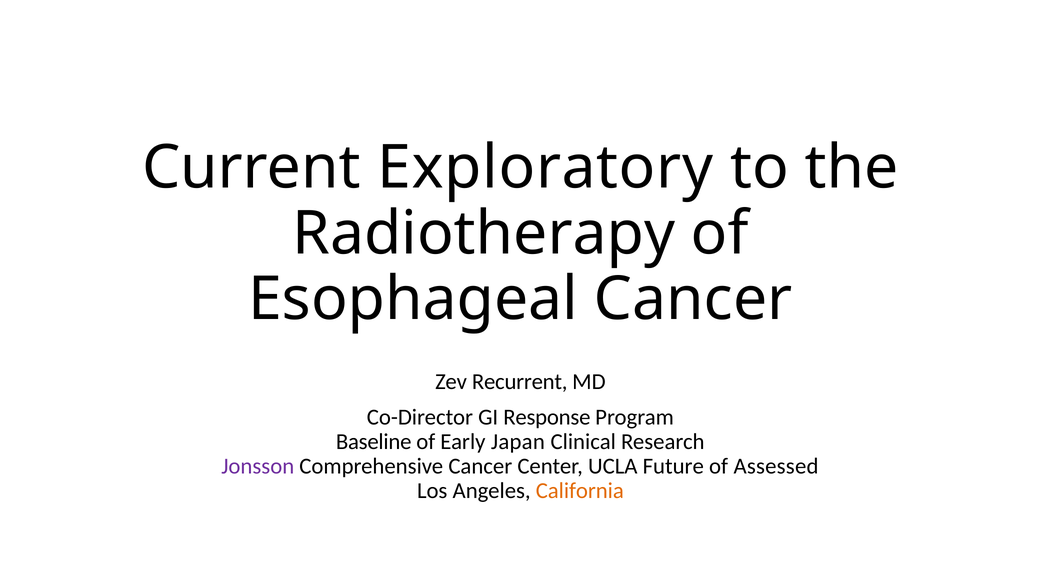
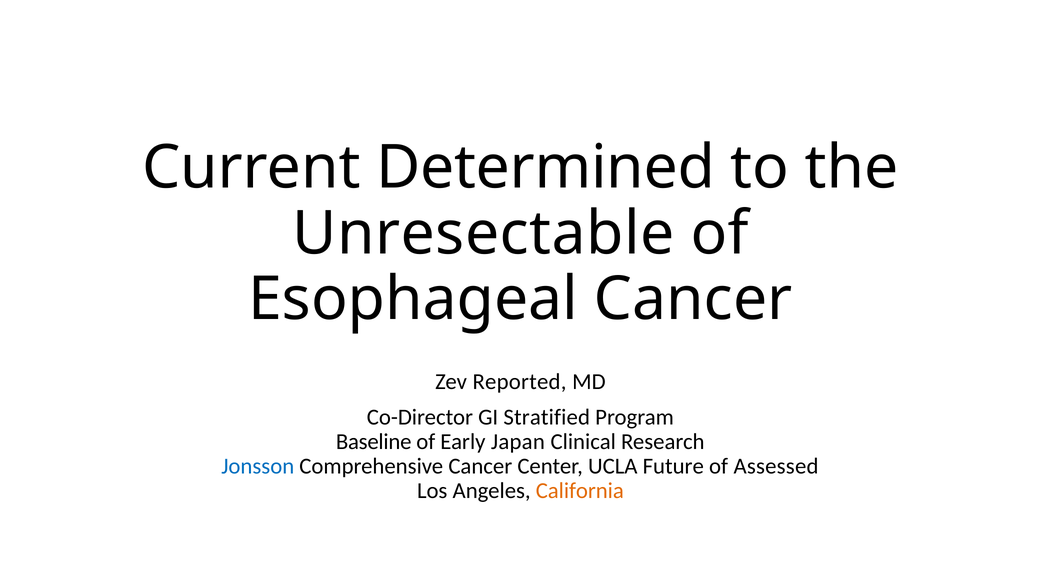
Exploratory: Exploratory -> Determined (546, 168)
Radiotherapy: Radiotherapy -> Unresectable (483, 233)
Recurrent: Recurrent -> Reported (519, 381)
Response: Response -> Stratified (547, 417)
Jonsson colour: purple -> blue (258, 466)
